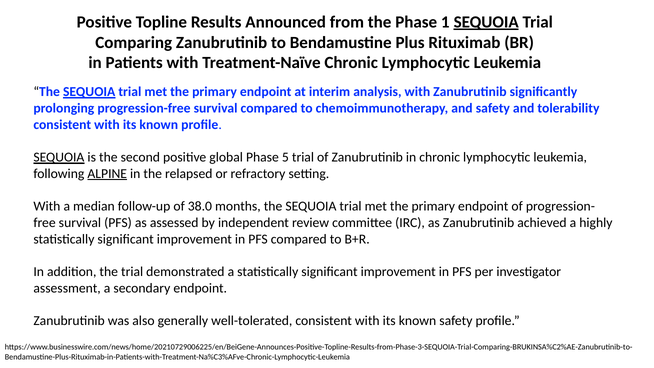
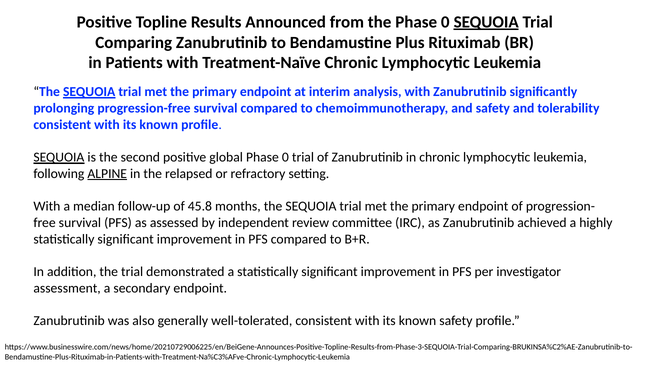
the Phase 1: 1 -> 0 (445, 22)
global Phase 5: 5 -> 0 (285, 157)
38.0: 38.0 -> 45.8 (200, 206)
